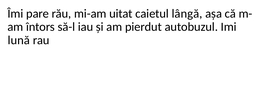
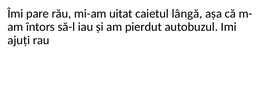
lună: lună -> ajuți (19, 40)
